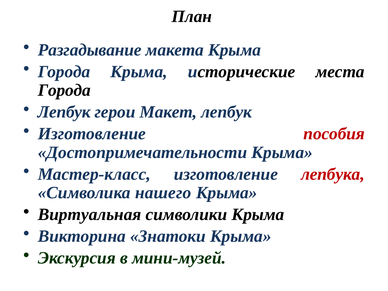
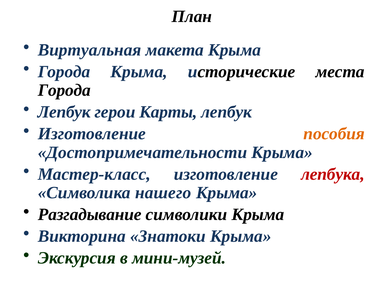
Разгадывание: Разгадывание -> Виртуальная (90, 50)
Макет: Макет -> Карты (168, 112)
пособия colour: red -> orange (334, 134)
Виртуальная: Виртуальная -> Разгадывание (90, 214)
